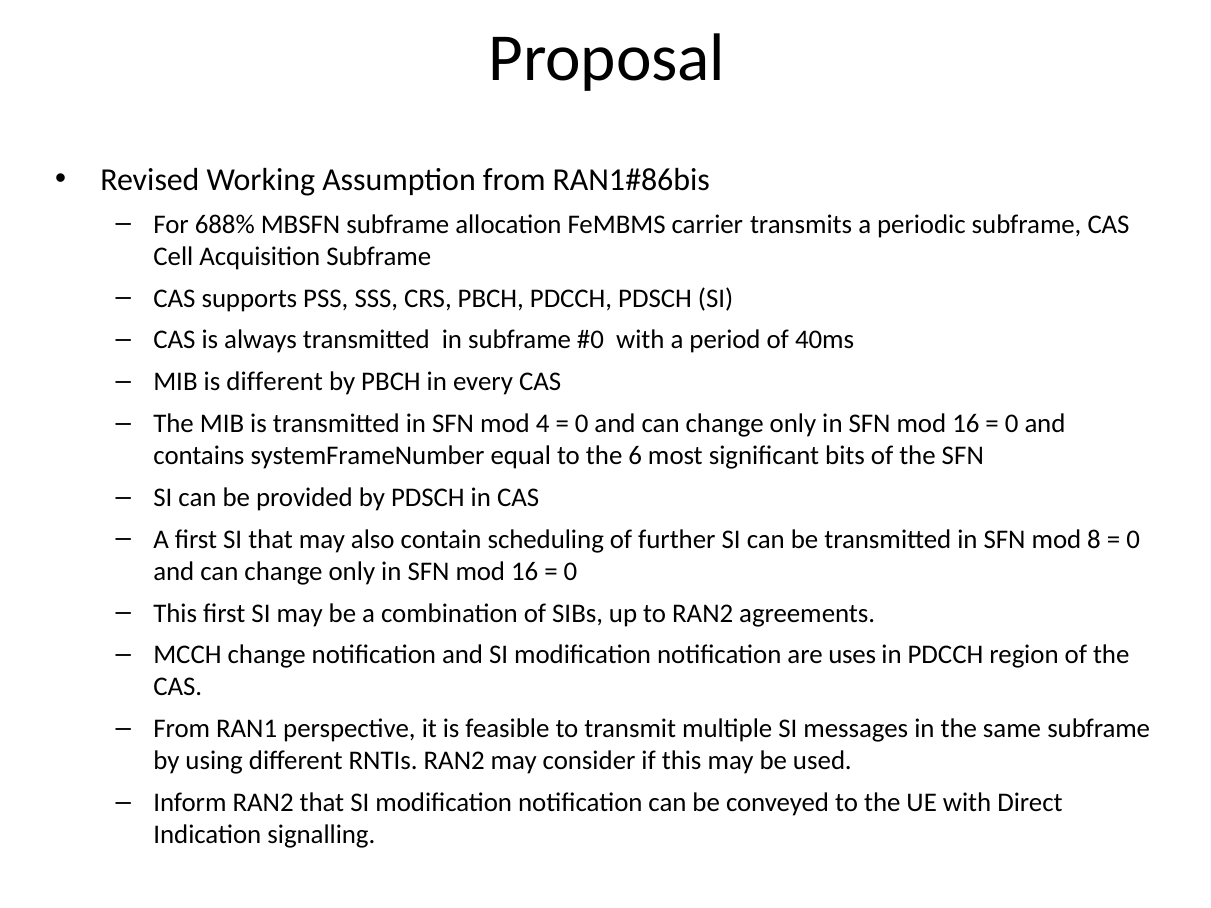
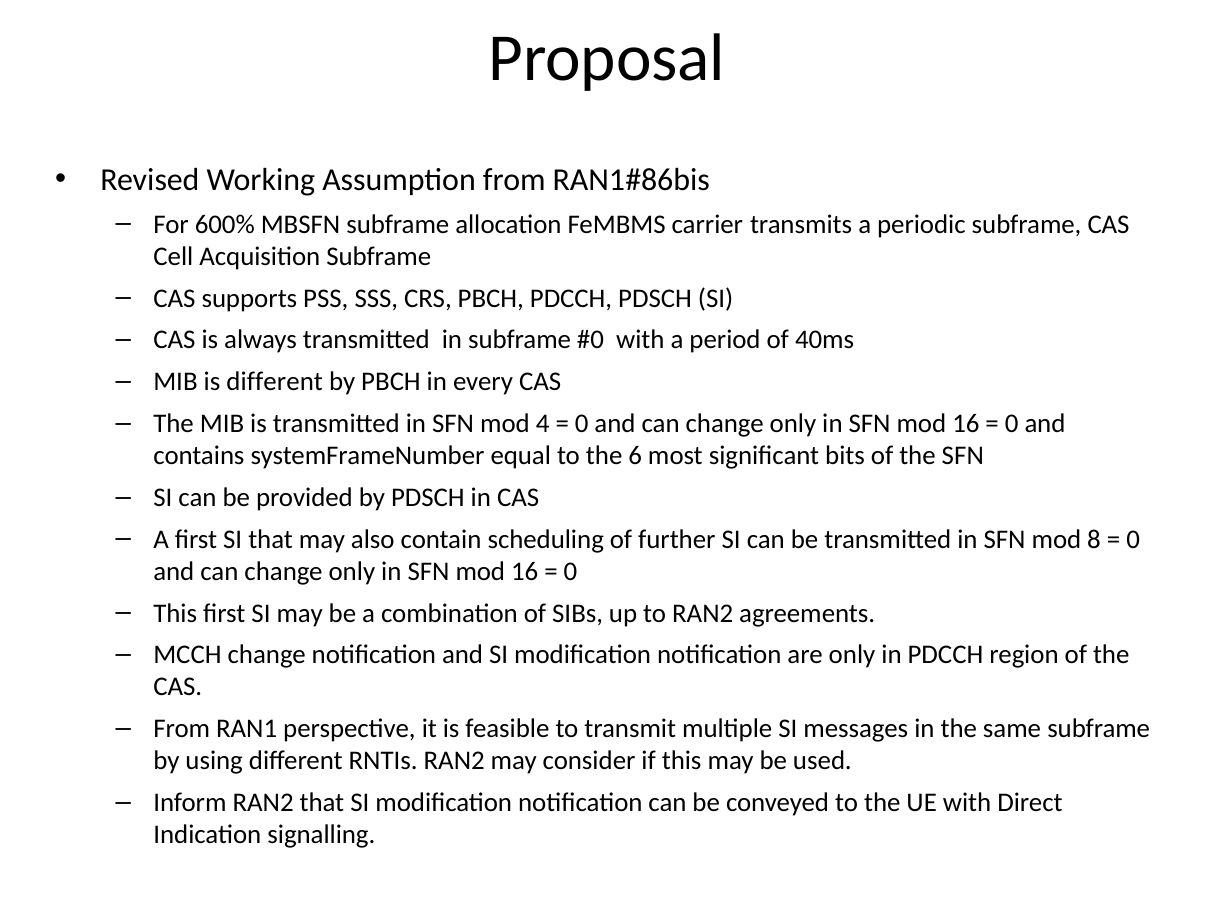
688%: 688% -> 600% (225, 224)
are uses: uses -> only (852, 655)
